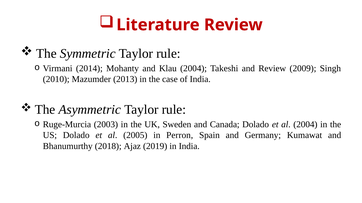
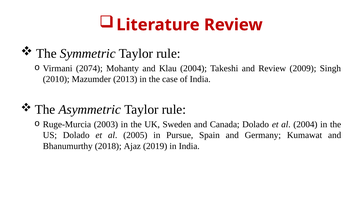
2014: 2014 -> 2074 (89, 69)
Perron: Perron -> Pursue (180, 136)
